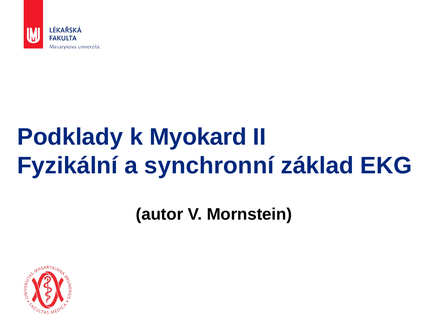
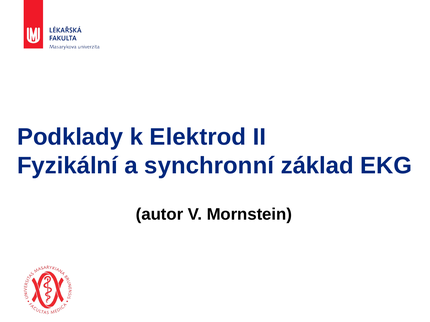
Myokard: Myokard -> Elektrod (198, 137)
